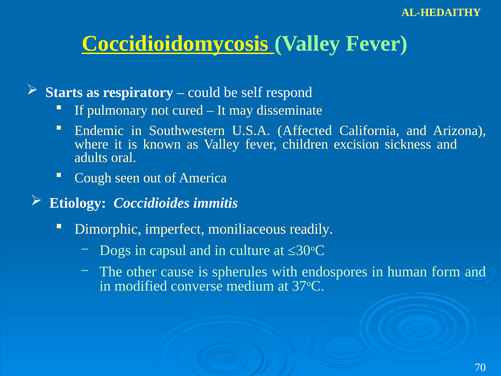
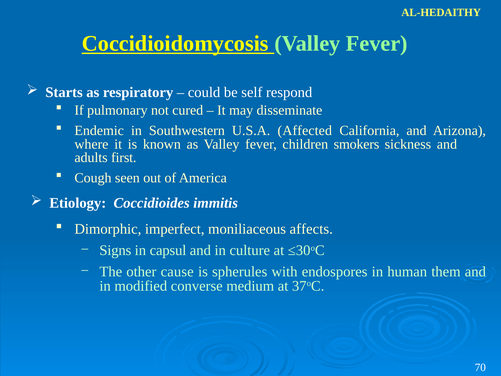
excision: excision -> smokers (356, 144)
oral: oral -> first (124, 157)
readily: readily -> affects (311, 229)
Dogs: Dogs -> Signs (115, 250)
form: form -> them (446, 272)
